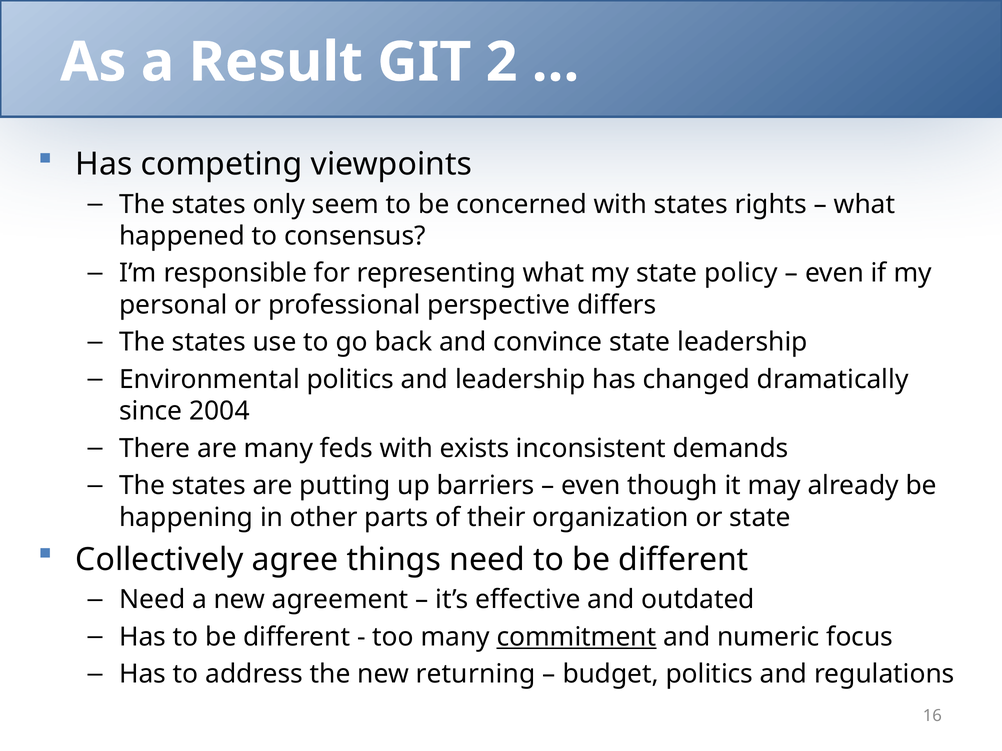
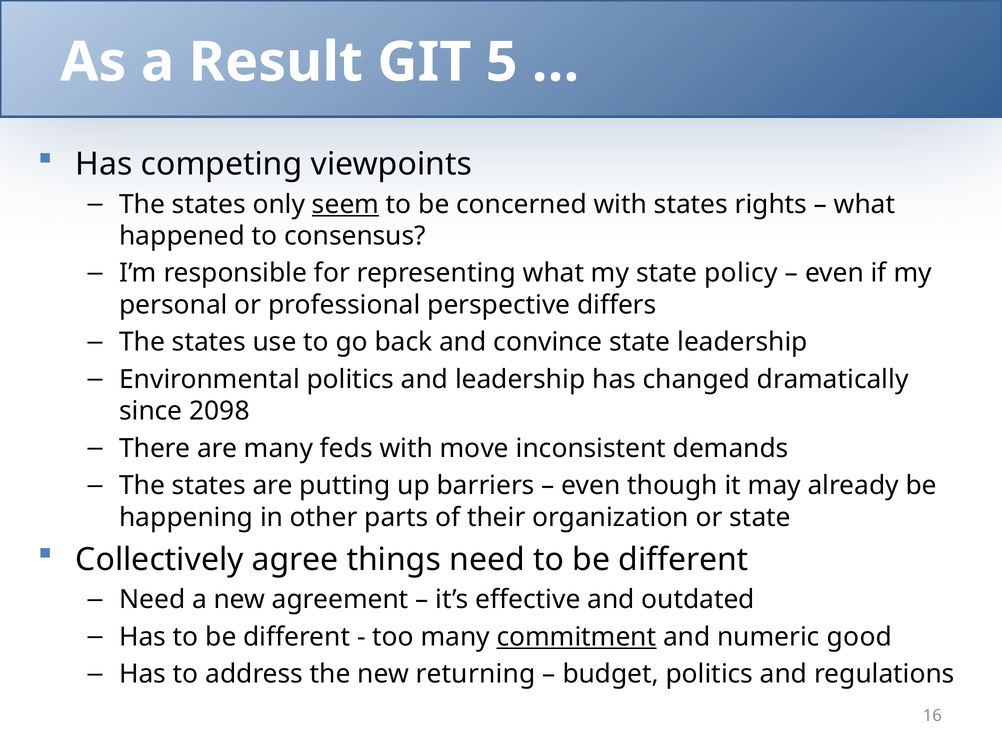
2: 2 -> 5 (502, 62)
seem underline: none -> present (346, 204)
2004: 2004 -> 2098 (220, 411)
exists: exists -> move (474, 449)
focus: focus -> good (860, 637)
